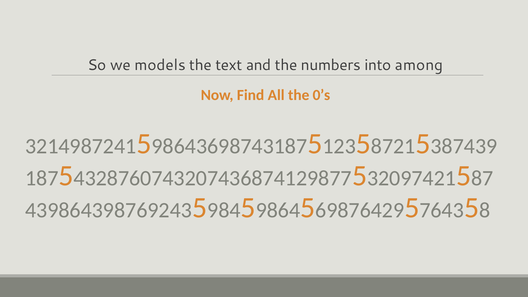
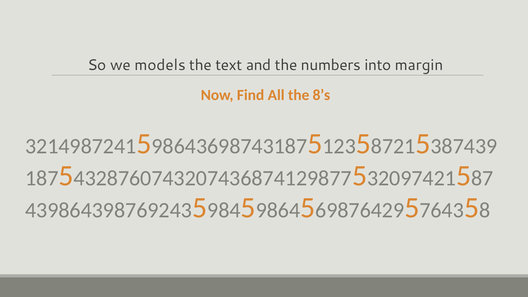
among: among -> margin (419, 65)
0’s: 0’s -> 8’s (321, 95)
